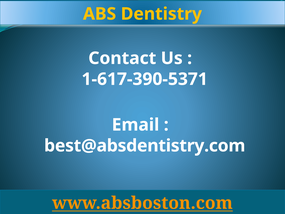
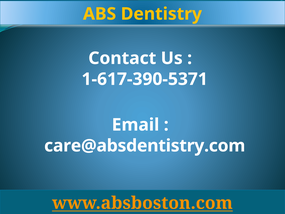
best@absdentistry.com: best@absdentistry.com -> care@absdentistry.com (145, 146)
